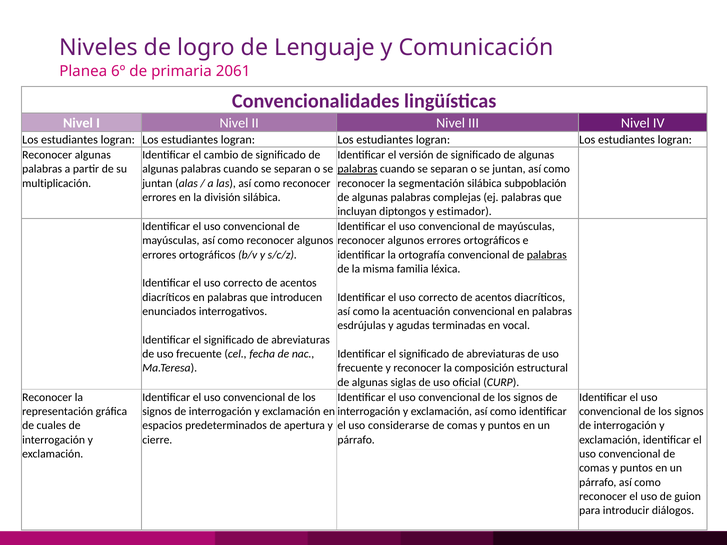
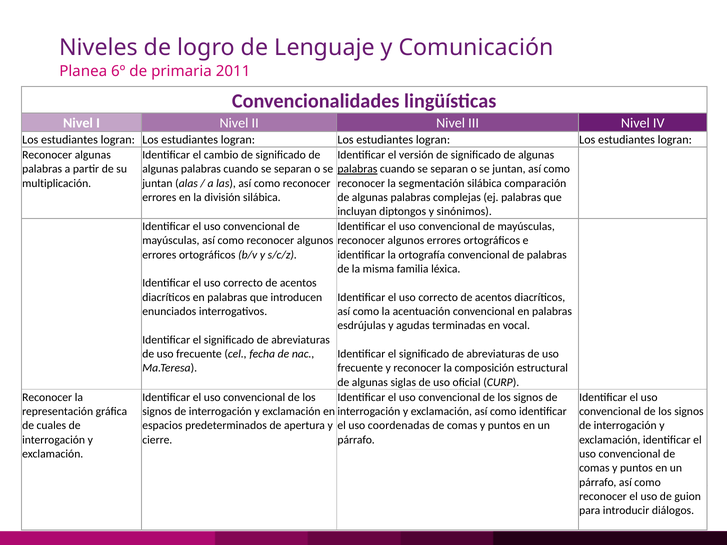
2061: 2061 -> 2011 (233, 72)
subpoblación: subpoblación -> comparación (535, 183)
estimador: estimador -> sinónimos (464, 212)
palabras underline: present -> none (547, 255)
considerarse: considerarse -> coordenadas (399, 426)
